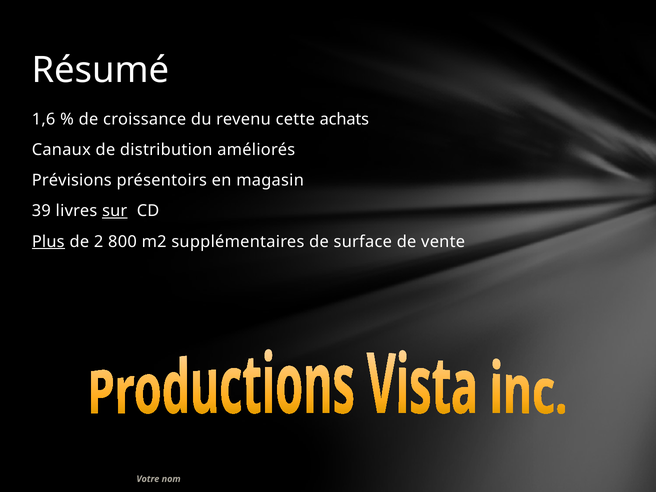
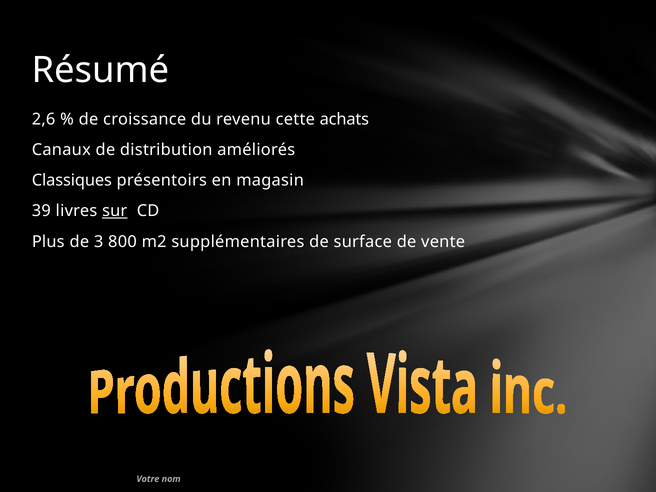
1,6: 1,6 -> 2,6 (44, 119)
Prévisions: Prévisions -> Classiques (72, 180)
Plus underline: present -> none (48, 242)
2: 2 -> 3 (99, 242)
